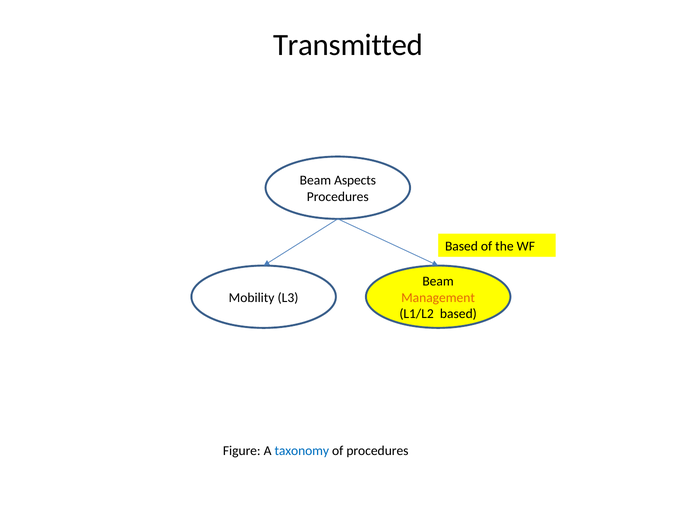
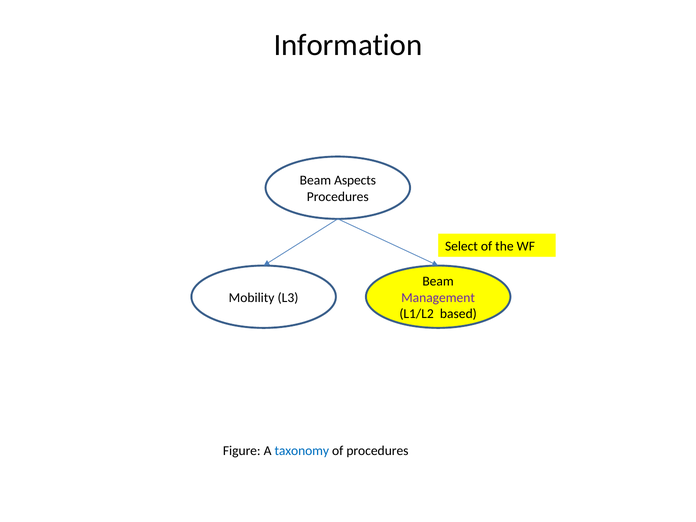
Transmitted: Transmitted -> Information (348, 45)
Based: Based -> Select (461, 246)
Management colour: orange -> purple (438, 298)
